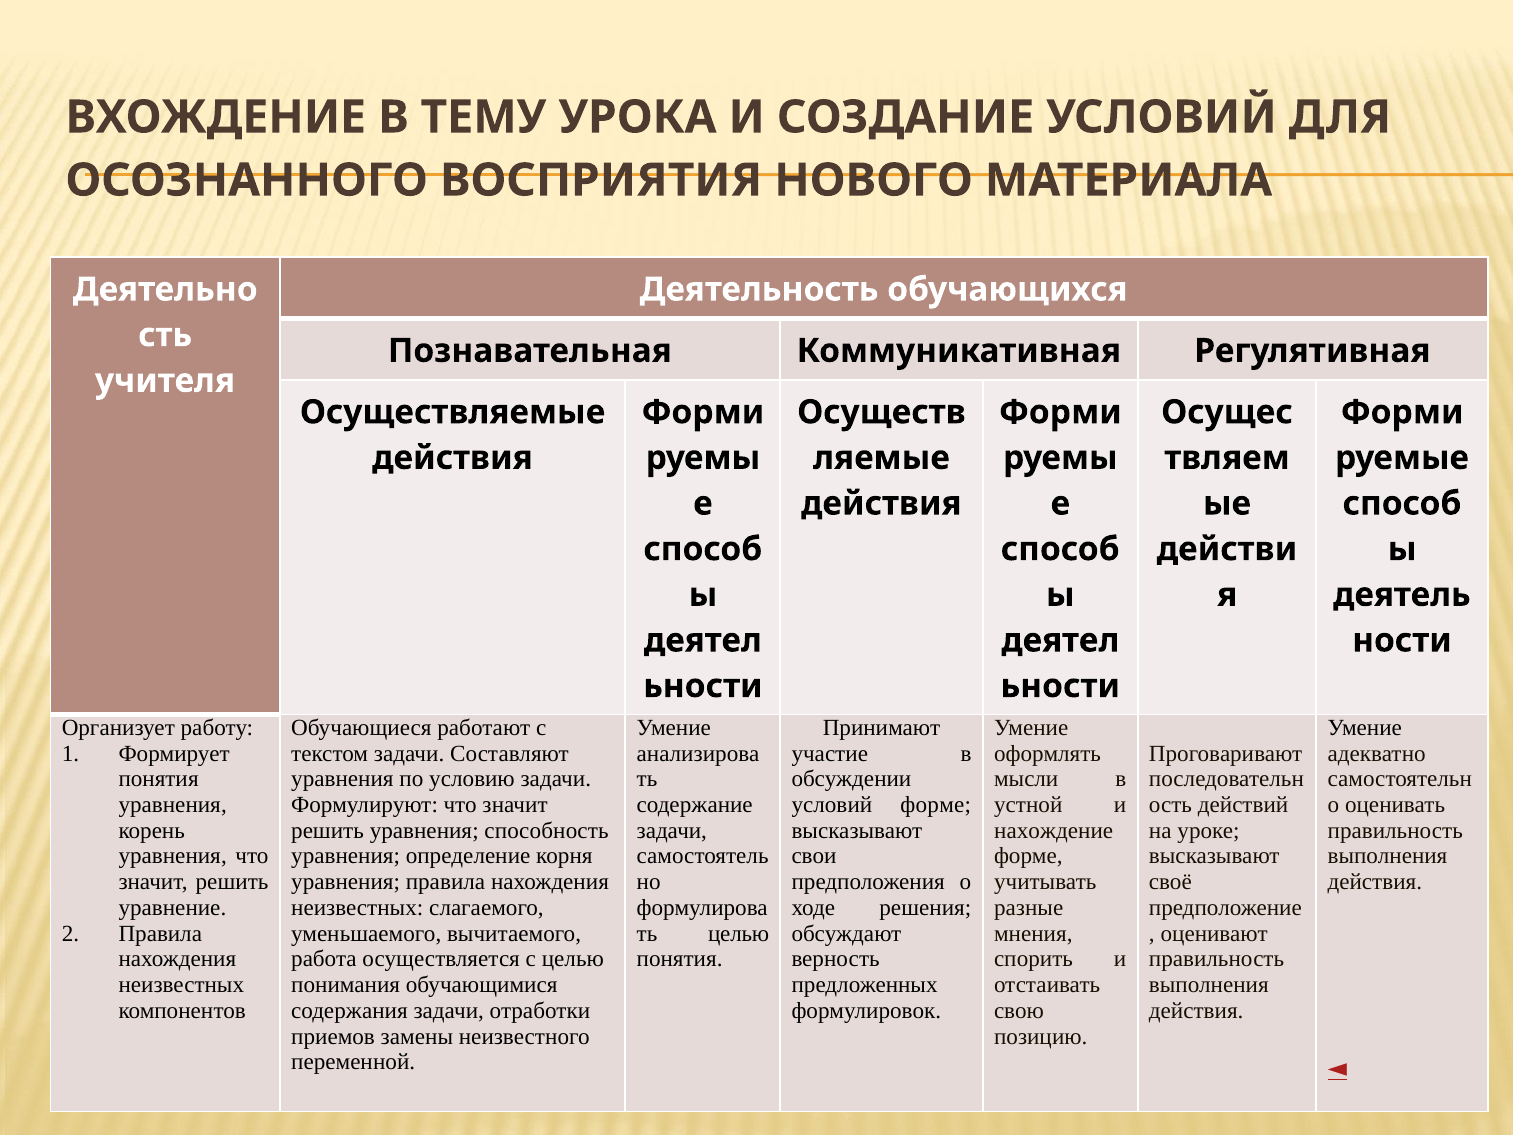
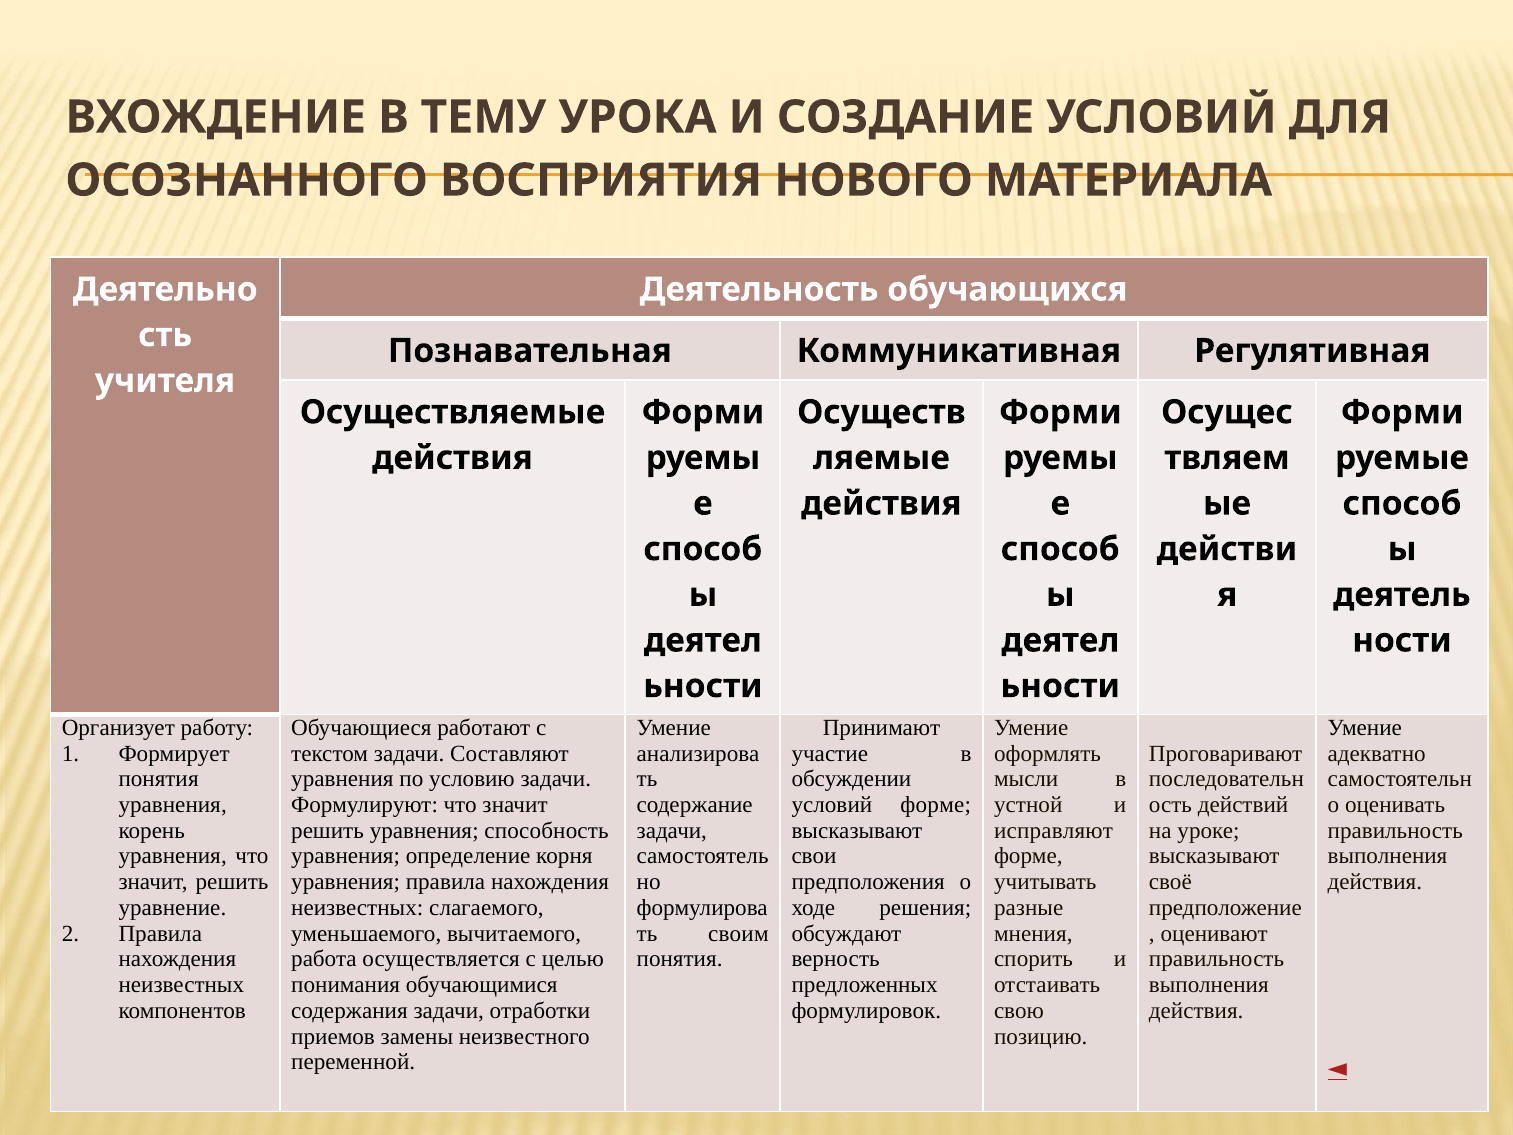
нахождение: нахождение -> исправляют (1054, 830)
целью: целью -> своим (738, 933)
